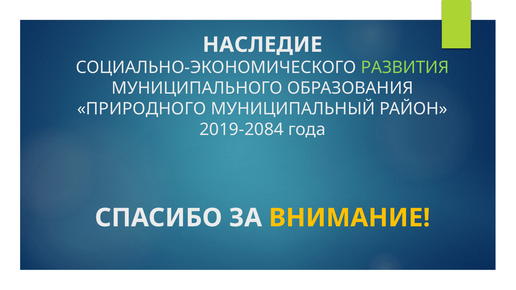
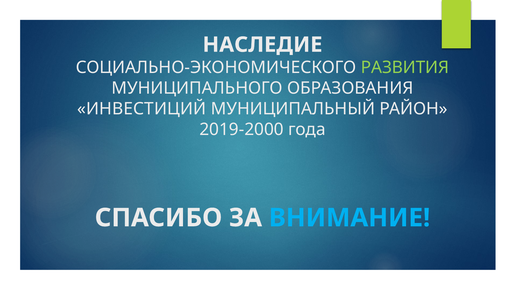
ПРИРОДНОГО: ПРИРОДНОГО -> ИНВЕСТИЦИЙ (142, 109)
2019-2084: 2019-2084 -> 2019-2000 (242, 130)
ВНИМАНИЕ colour: yellow -> light blue (349, 218)
